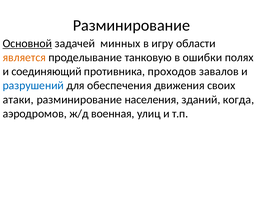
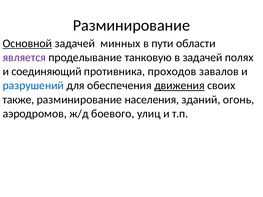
игру: игру -> пути (162, 44)
является colour: orange -> purple (24, 58)
в ошибки: ошибки -> задачей (202, 58)
движения underline: none -> present (179, 86)
атаки: атаки -> также (18, 100)
когда: когда -> огонь (239, 100)
военная: военная -> боевого (113, 114)
